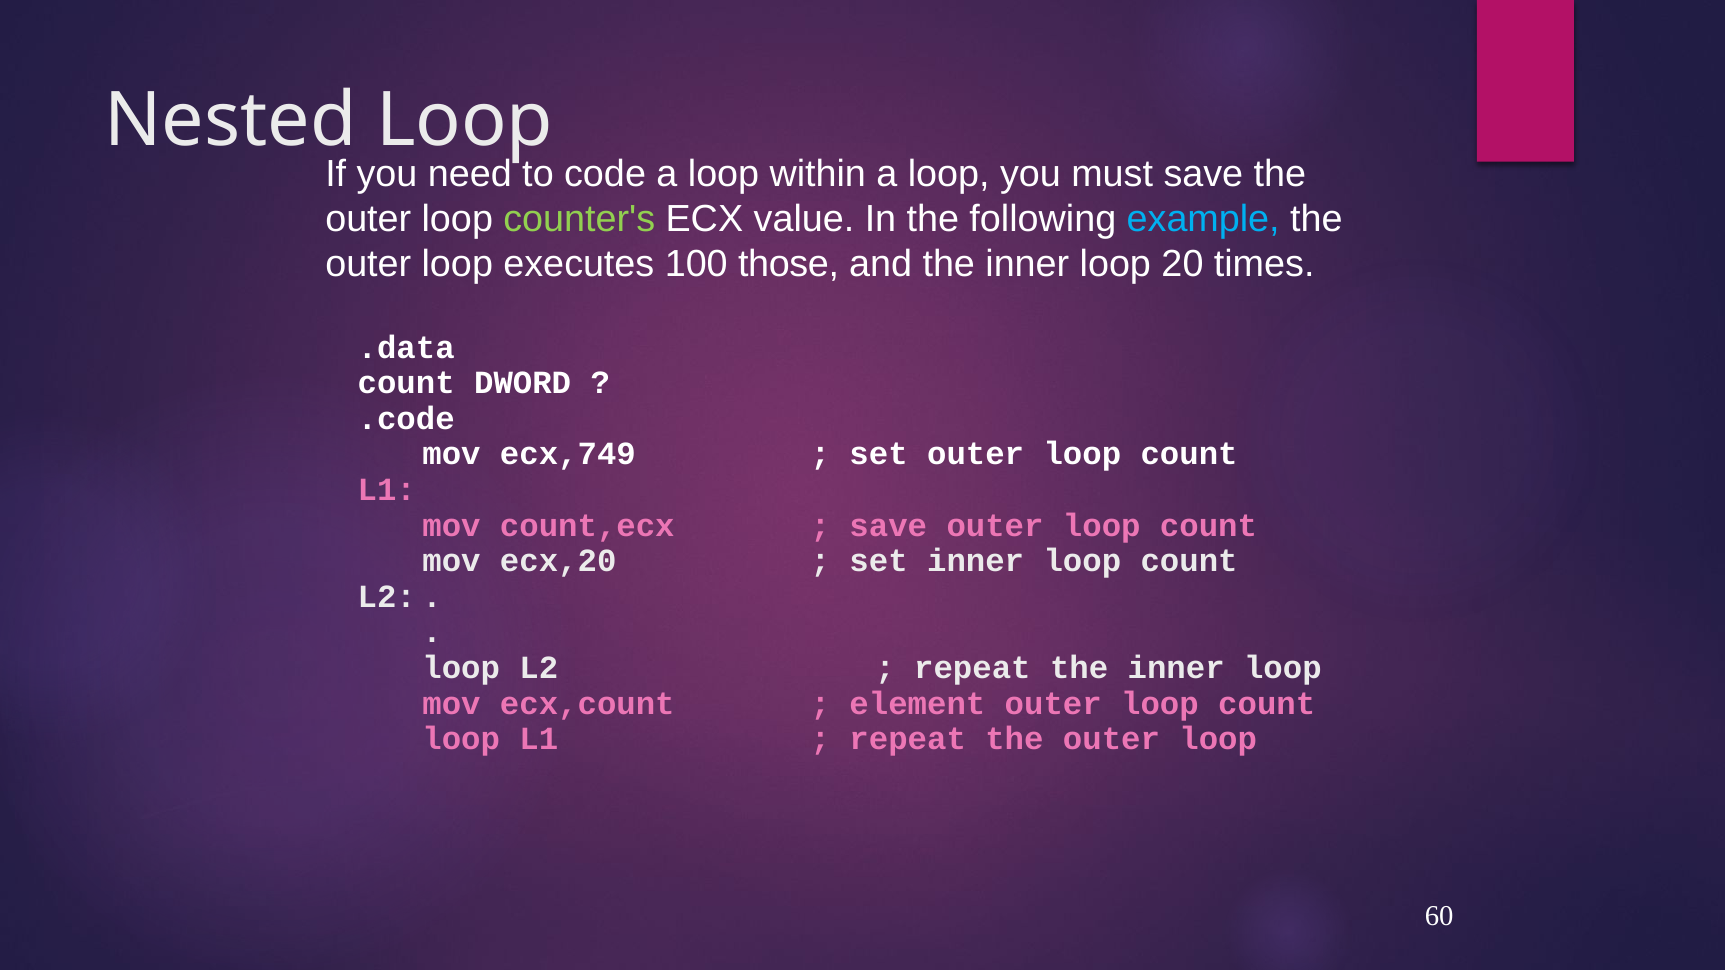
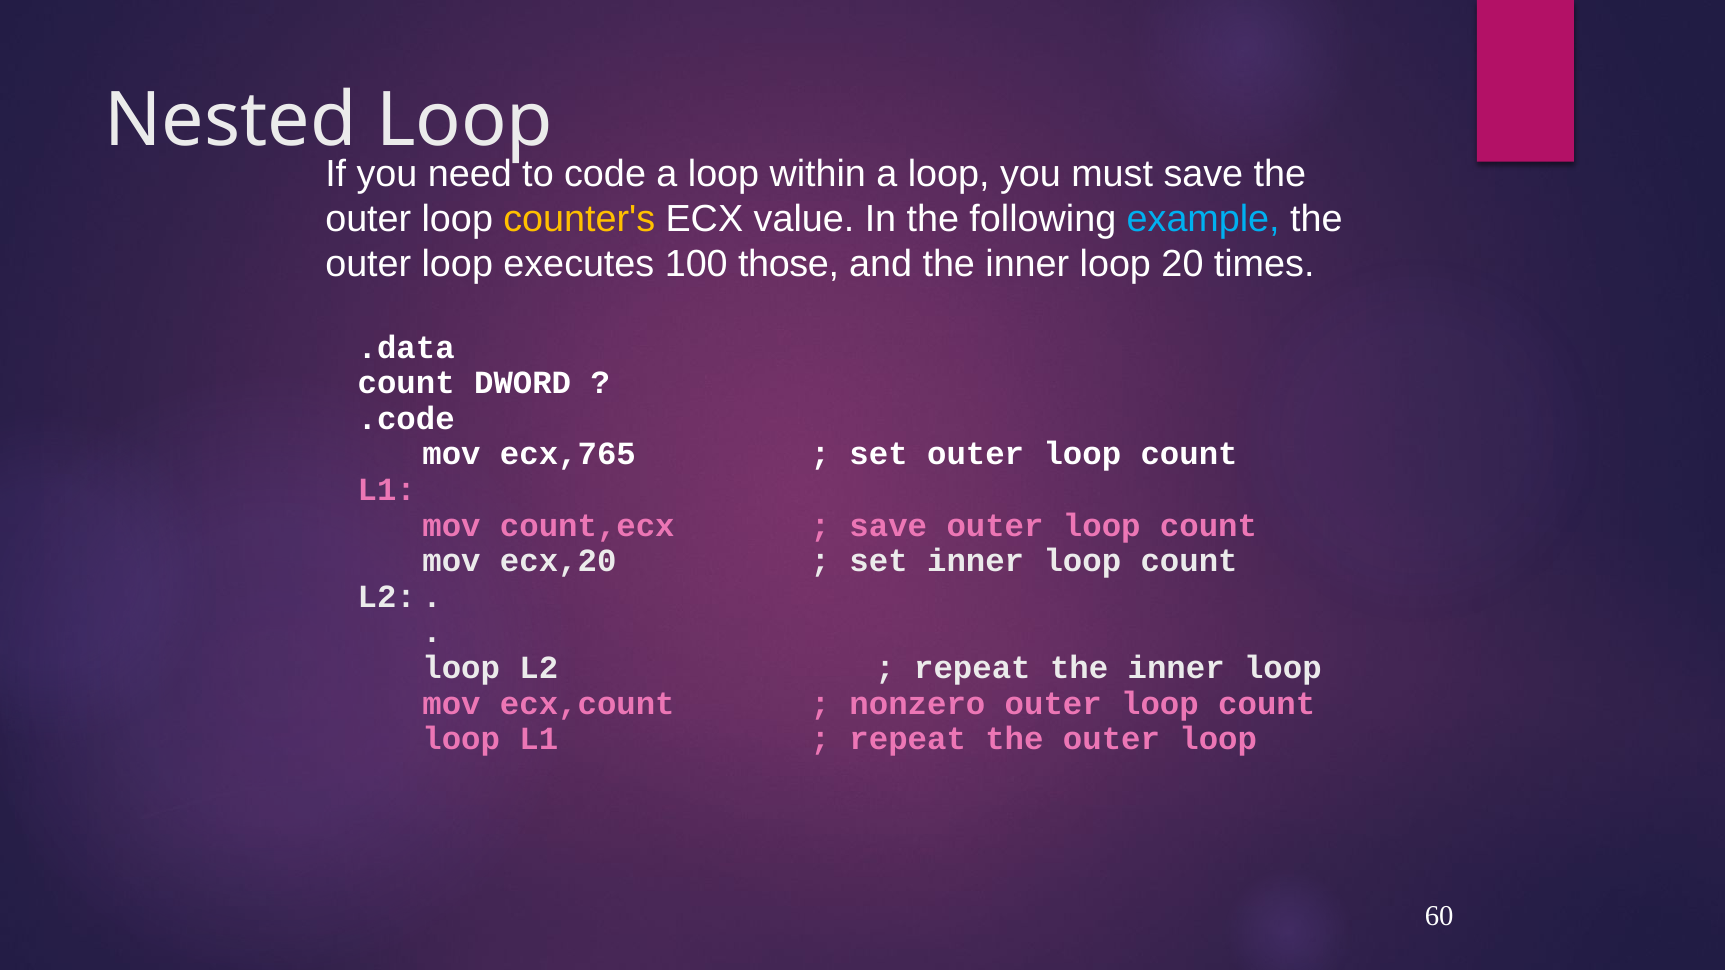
counter's colour: light green -> yellow (579, 219)
ecx,749: ecx,749 -> ecx,765 (568, 454)
element: element -> nonzero (917, 704)
